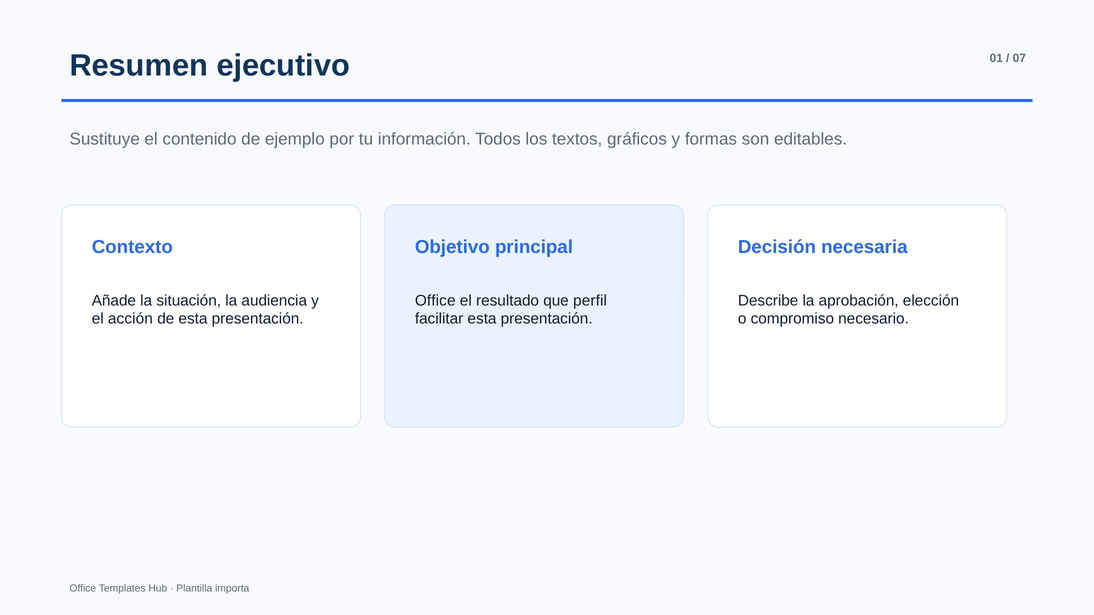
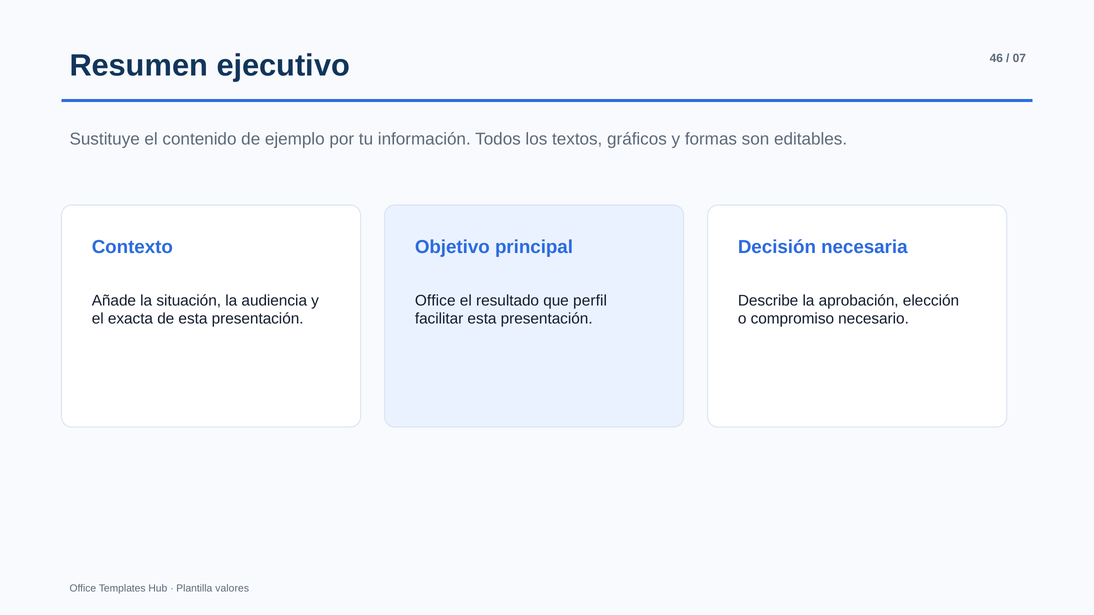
01: 01 -> 46 (996, 58)
acción: acción -> exacta (130, 319)
importa: importa -> valores (232, 589)
